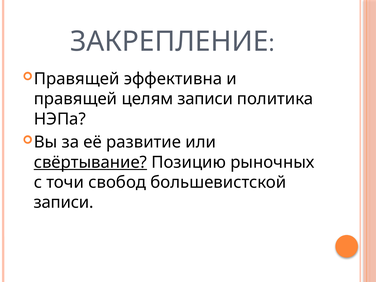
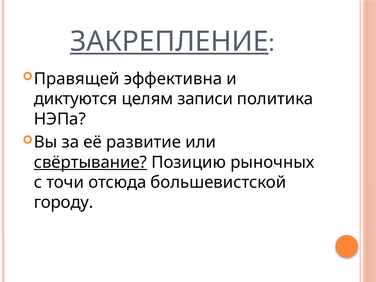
ЗАКРЕПЛЕНИЕ underline: none -> present (169, 41)
правящей: правящей -> диктуются (76, 99)
свобод: свобод -> отсюда (117, 182)
записи: записи -> городу (64, 202)
